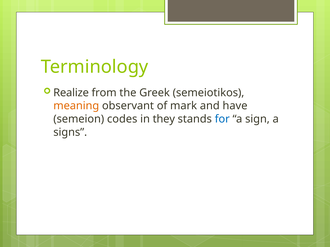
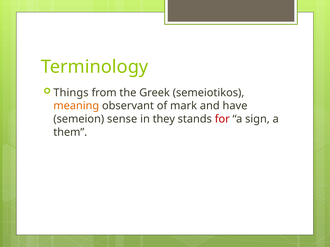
Realize: Realize -> Things (71, 93)
codes: codes -> sense (122, 119)
for colour: blue -> red (222, 119)
signs: signs -> them (70, 132)
